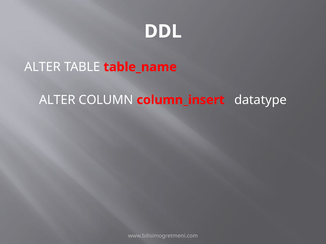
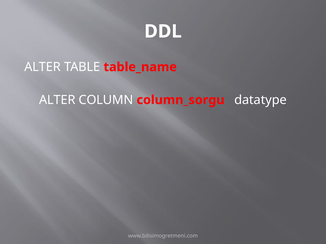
column_insert: column_insert -> column_sorgu (181, 100)
